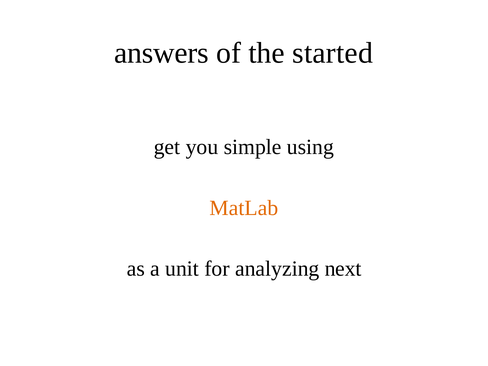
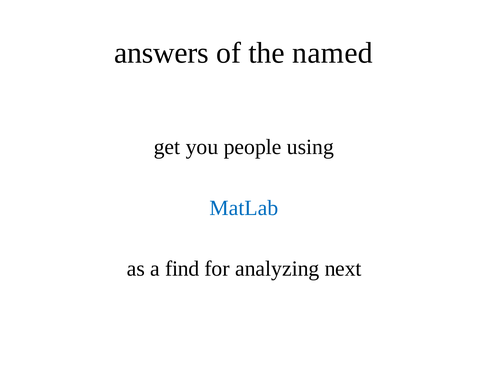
started: started -> named (333, 53)
simple: simple -> people (253, 147)
MatLab colour: orange -> blue (244, 208)
unit: unit -> find (182, 269)
